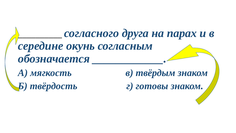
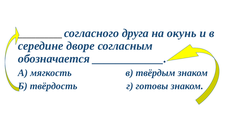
парах: парах -> окунь (182, 33)
окунь: окунь -> дворе (80, 46)
